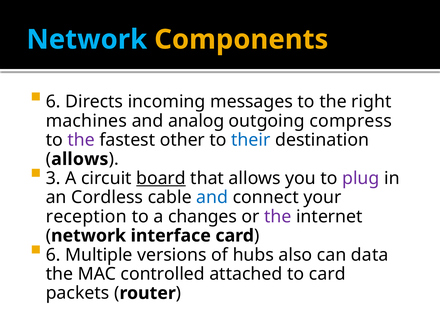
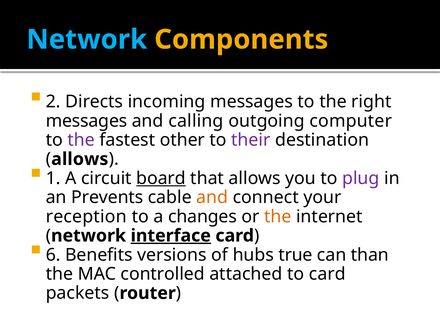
6: 6 -> 2 (53, 102)
machines: machines -> messages (87, 121)
analog: analog -> calling (196, 121)
compress: compress -> computer (351, 121)
their colour: blue -> purple (251, 140)
3: 3 -> 1 (53, 178)
Cordless: Cordless -> Prevents (107, 197)
and colour: blue -> orange (212, 197)
the colour: purple -> orange (278, 217)
interface underline: none -> present (171, 236)
Multiple: Multiple -> Benefits (99, 255)
also: also -> true (296, 255)
data: data -> than (370, 255)
